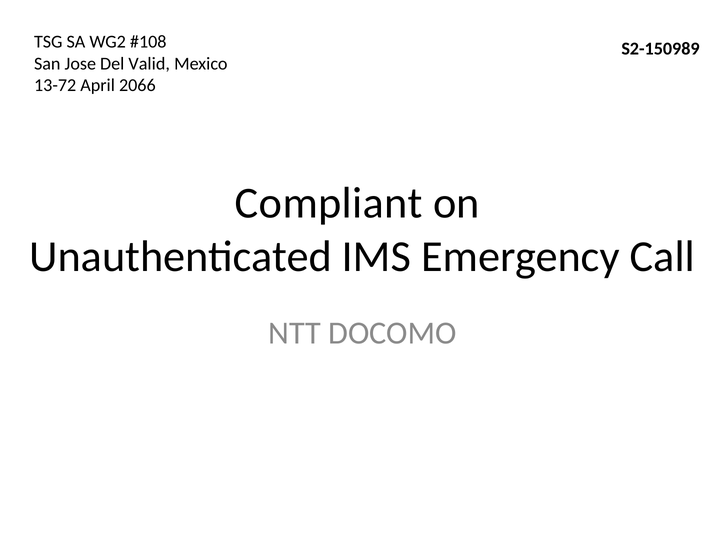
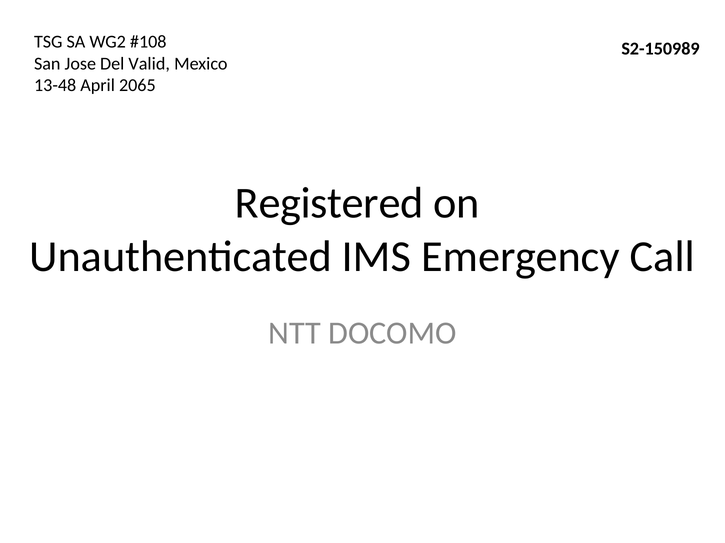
13-72: 13-72 -> 13-48 (55, 86)
2066: 2066 -> 2065 (137, 86)
Compliant: Compliant -> Registered (329, 204)
